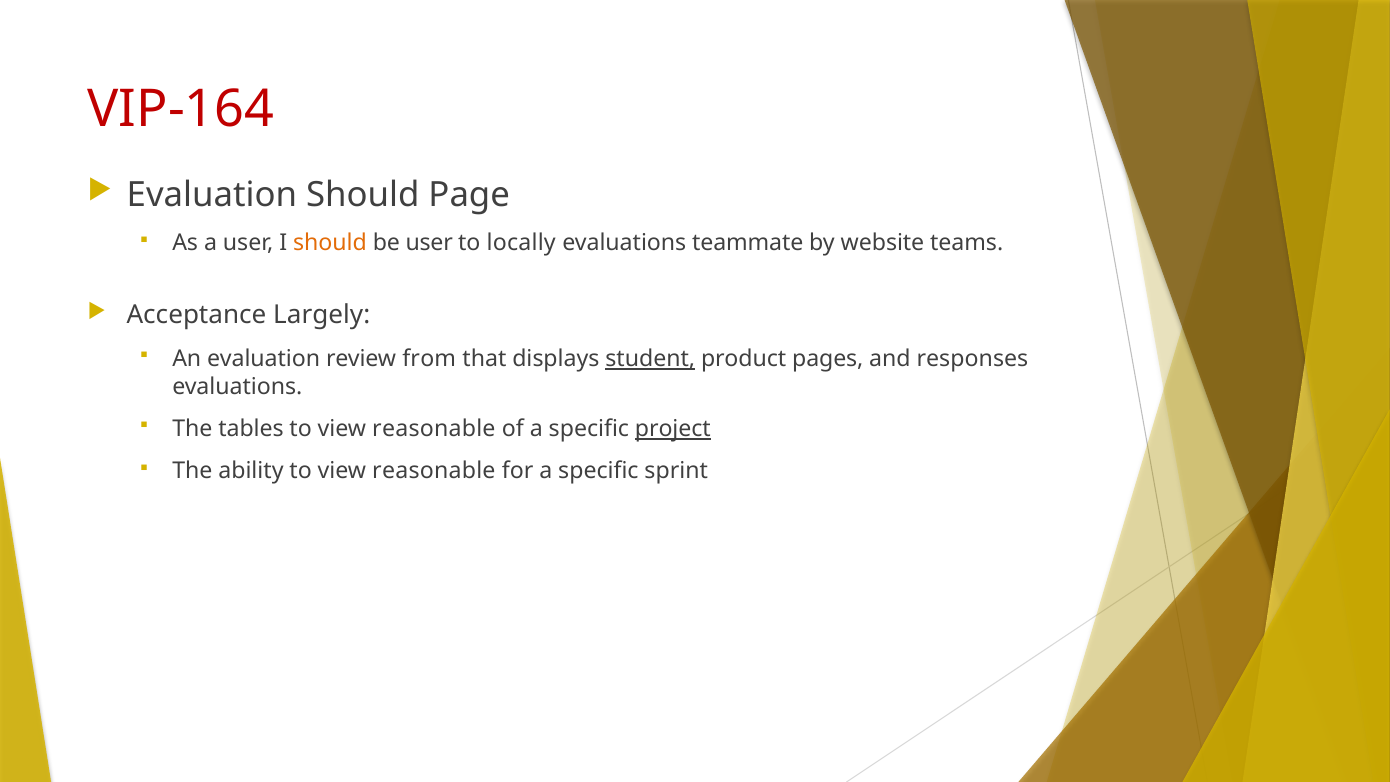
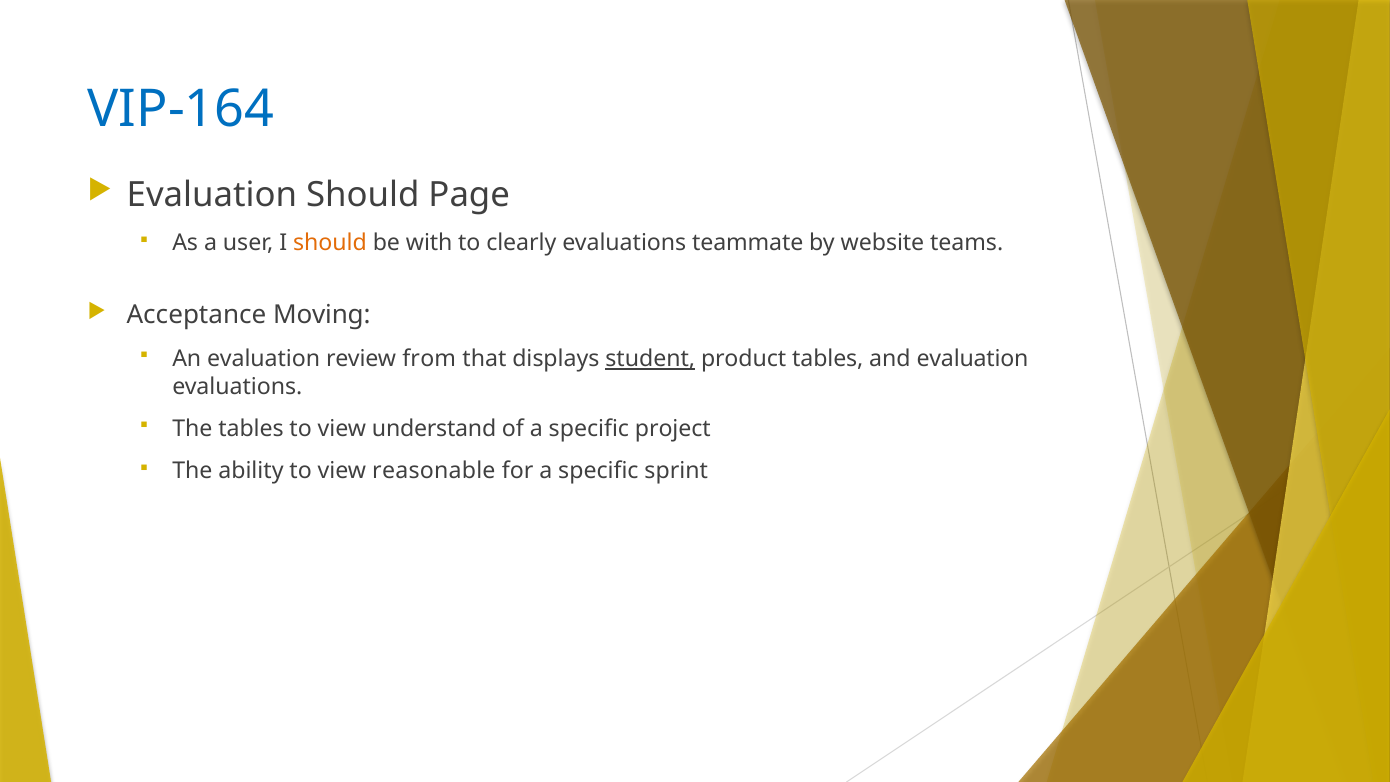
VIP-164 colour: red -> blue (181, 110)
be user: user -> with (429, 243)
locally: locally -> clearly (521, 243)
Largely: Largely -> Moving (322, 315)
product pages: pages -> tables (828, 359)
and responses: responses -> evaluation (973, 359)
reasonable: reasonable -> understand (434, 429)
project underline: present -> none (673, 429)
